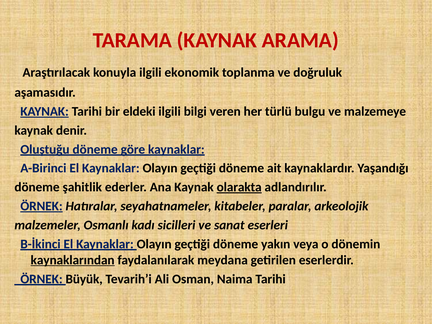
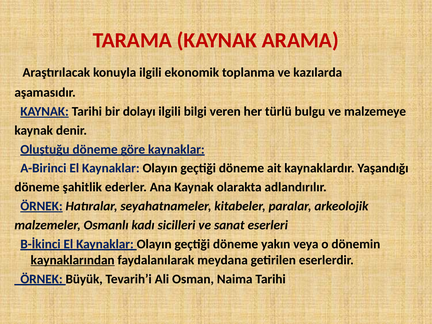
doğruluk: doğruluk -> kazılarda (318, 72)
eldeki: eldeki -> dolayı (139, 111)
olarakta underline: present -> none (239, 187)
